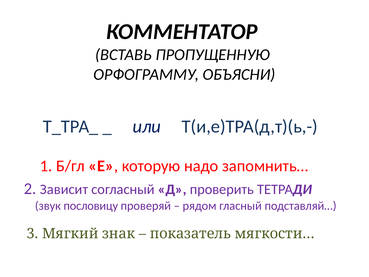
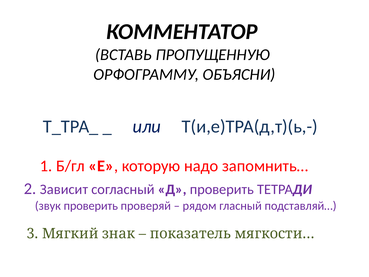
звук пословицу: пословицу -> проверить (91, 206)
